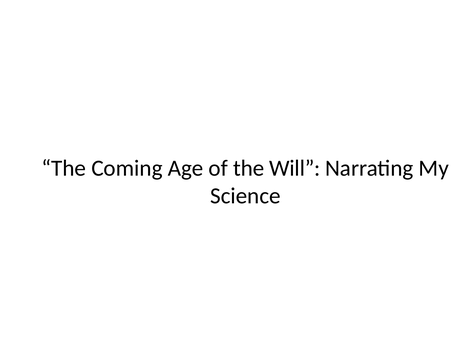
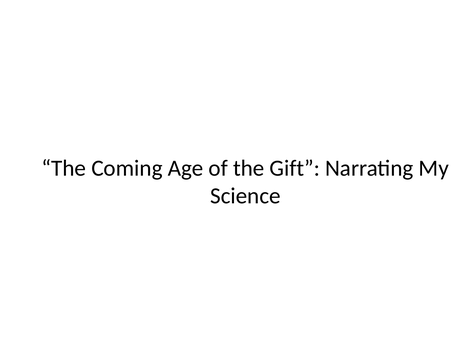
Will: Will -> Gift (295, 168)
